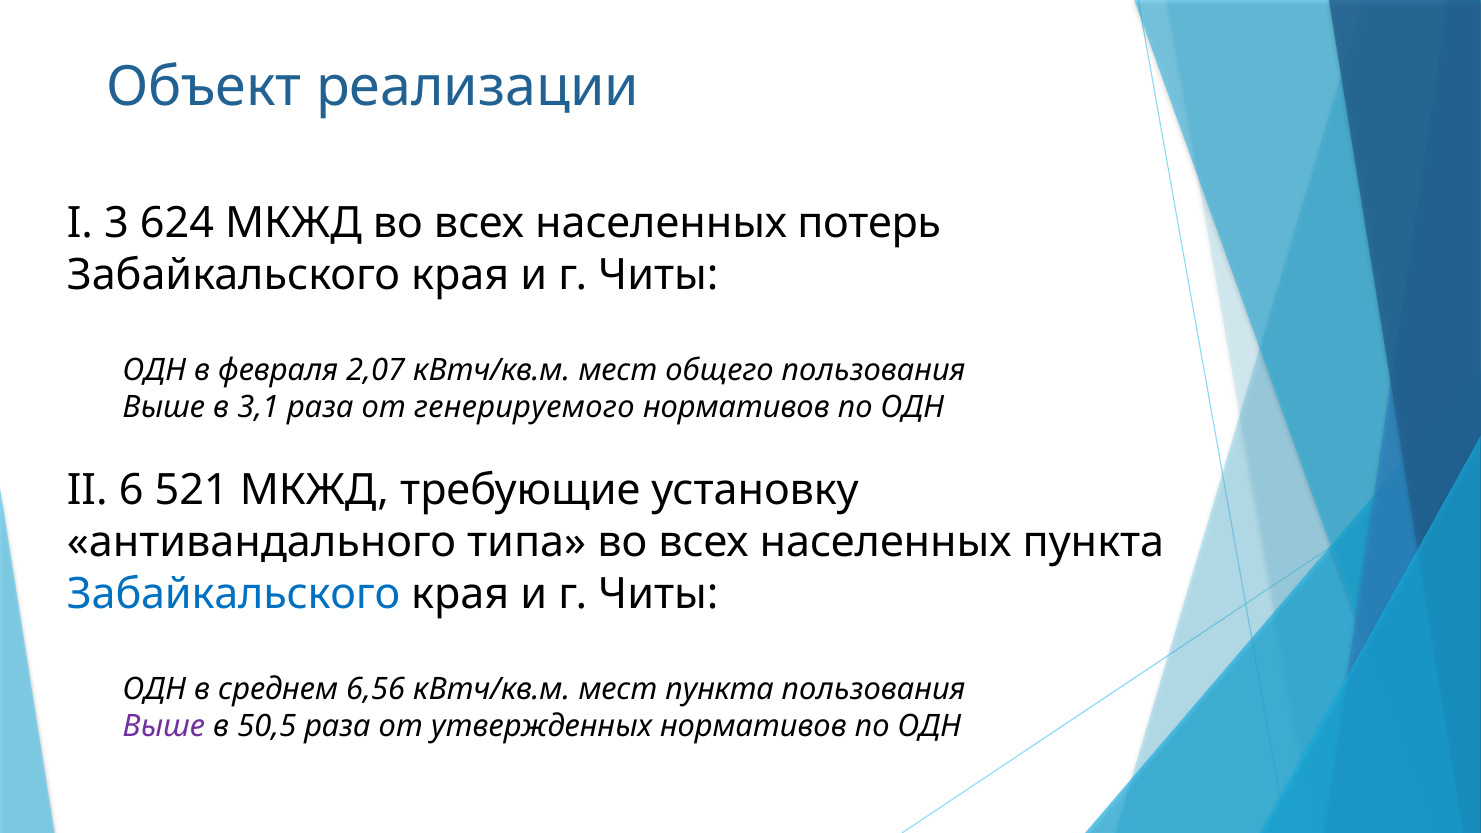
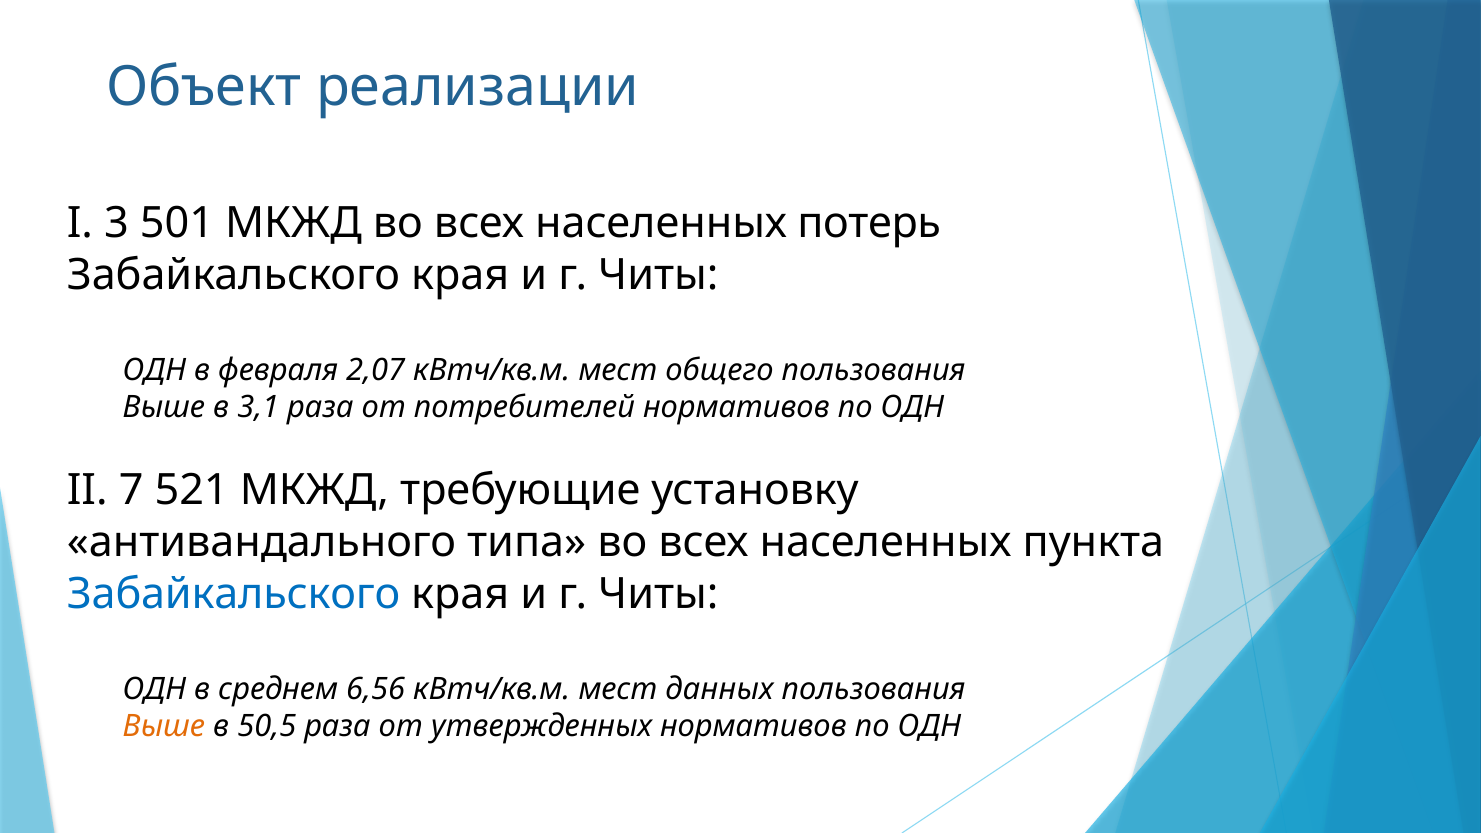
624: 624 -> 501 (177, 223)
генерируемого: генерируемого -> потребителей (524, 408)
6: 6 -> 7 (131, 490)
мест пункта: пункта -> данных (719, 689)
Выше colour: purple -> orange (164, 726)
